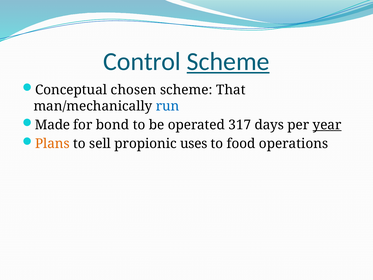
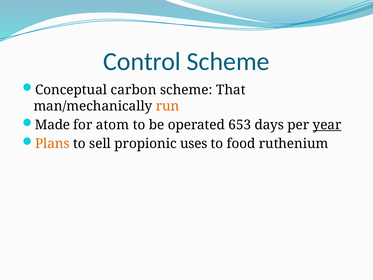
Scheme underline: present -> none (228, 62)
chosen: chosen -> carbon (134, 90)
run colour: blue -> orange (168, 106)
bond: bond -> atom (112, 125)
317: 317 -> 653 (240, 125)
operations: operations -> ruthenium (294, 144)
